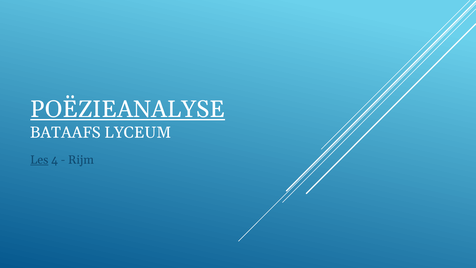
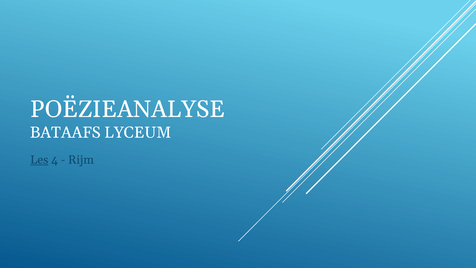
POËZIEANALYSE underline: present -> none (128, 109)
